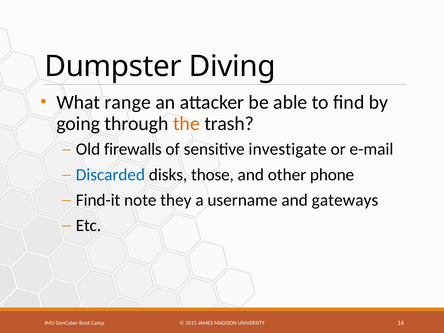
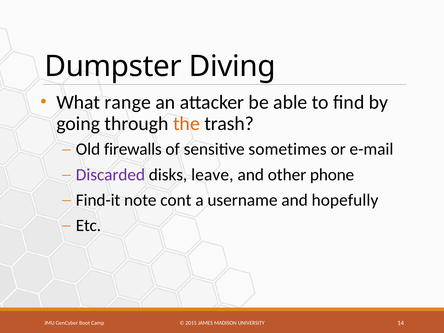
investigate: investigate -> sometimes (288, 149)
Discarded colour: blue -> purple (110, 175)
those: those -> leave (212, 175)
they: they -> cont (176, 200)
gateways: gateways -> hopefully (345, 200)
